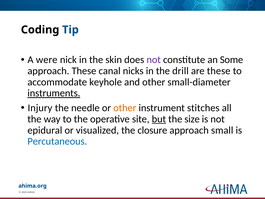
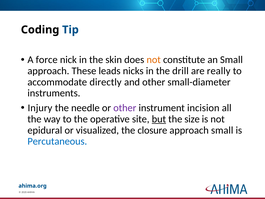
were: were -> force (47, 60)
not colour: purple -> orange (154, 60)
an Some: Some -> Small (231, 60)
canal: canal -> leads (110, 71)
are these: these -> really (219, 71)
keyhole: keyhole -> directly (106, 82)
instruments underline: present -> none (54, 93)
other colour: orange -> purple (125, 108)
stitches: stitches -> incision (203, 108)
